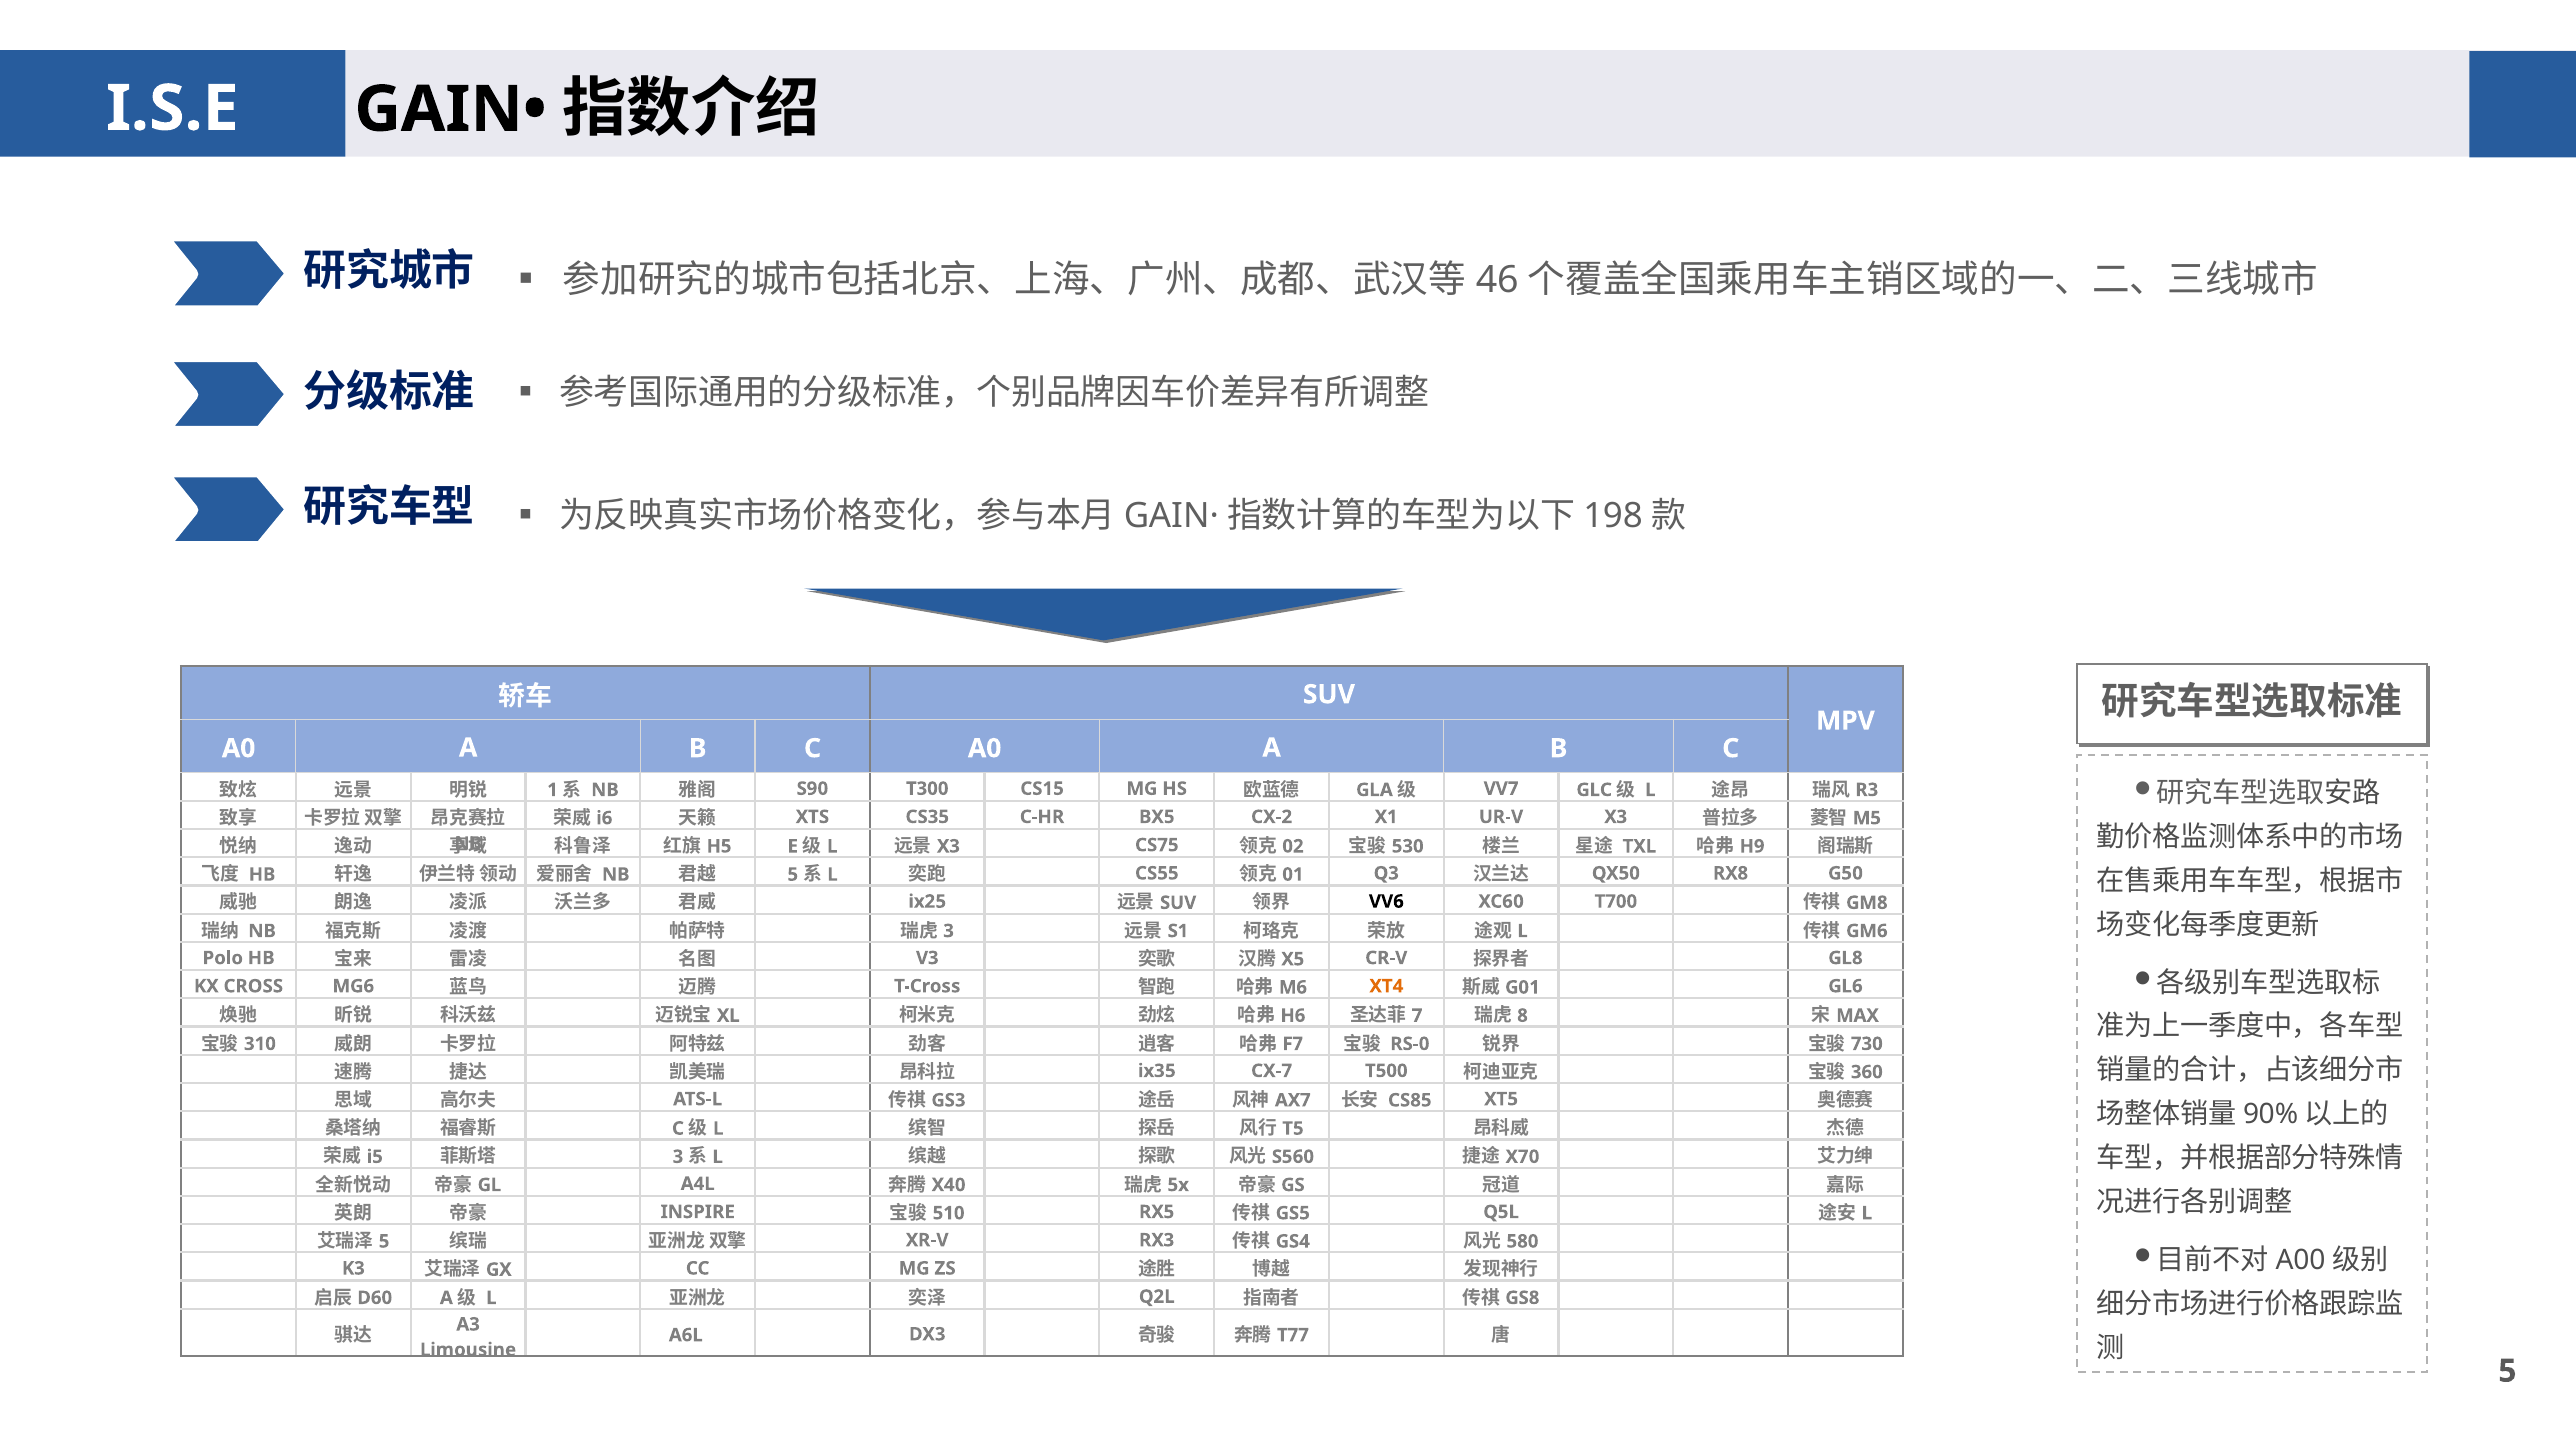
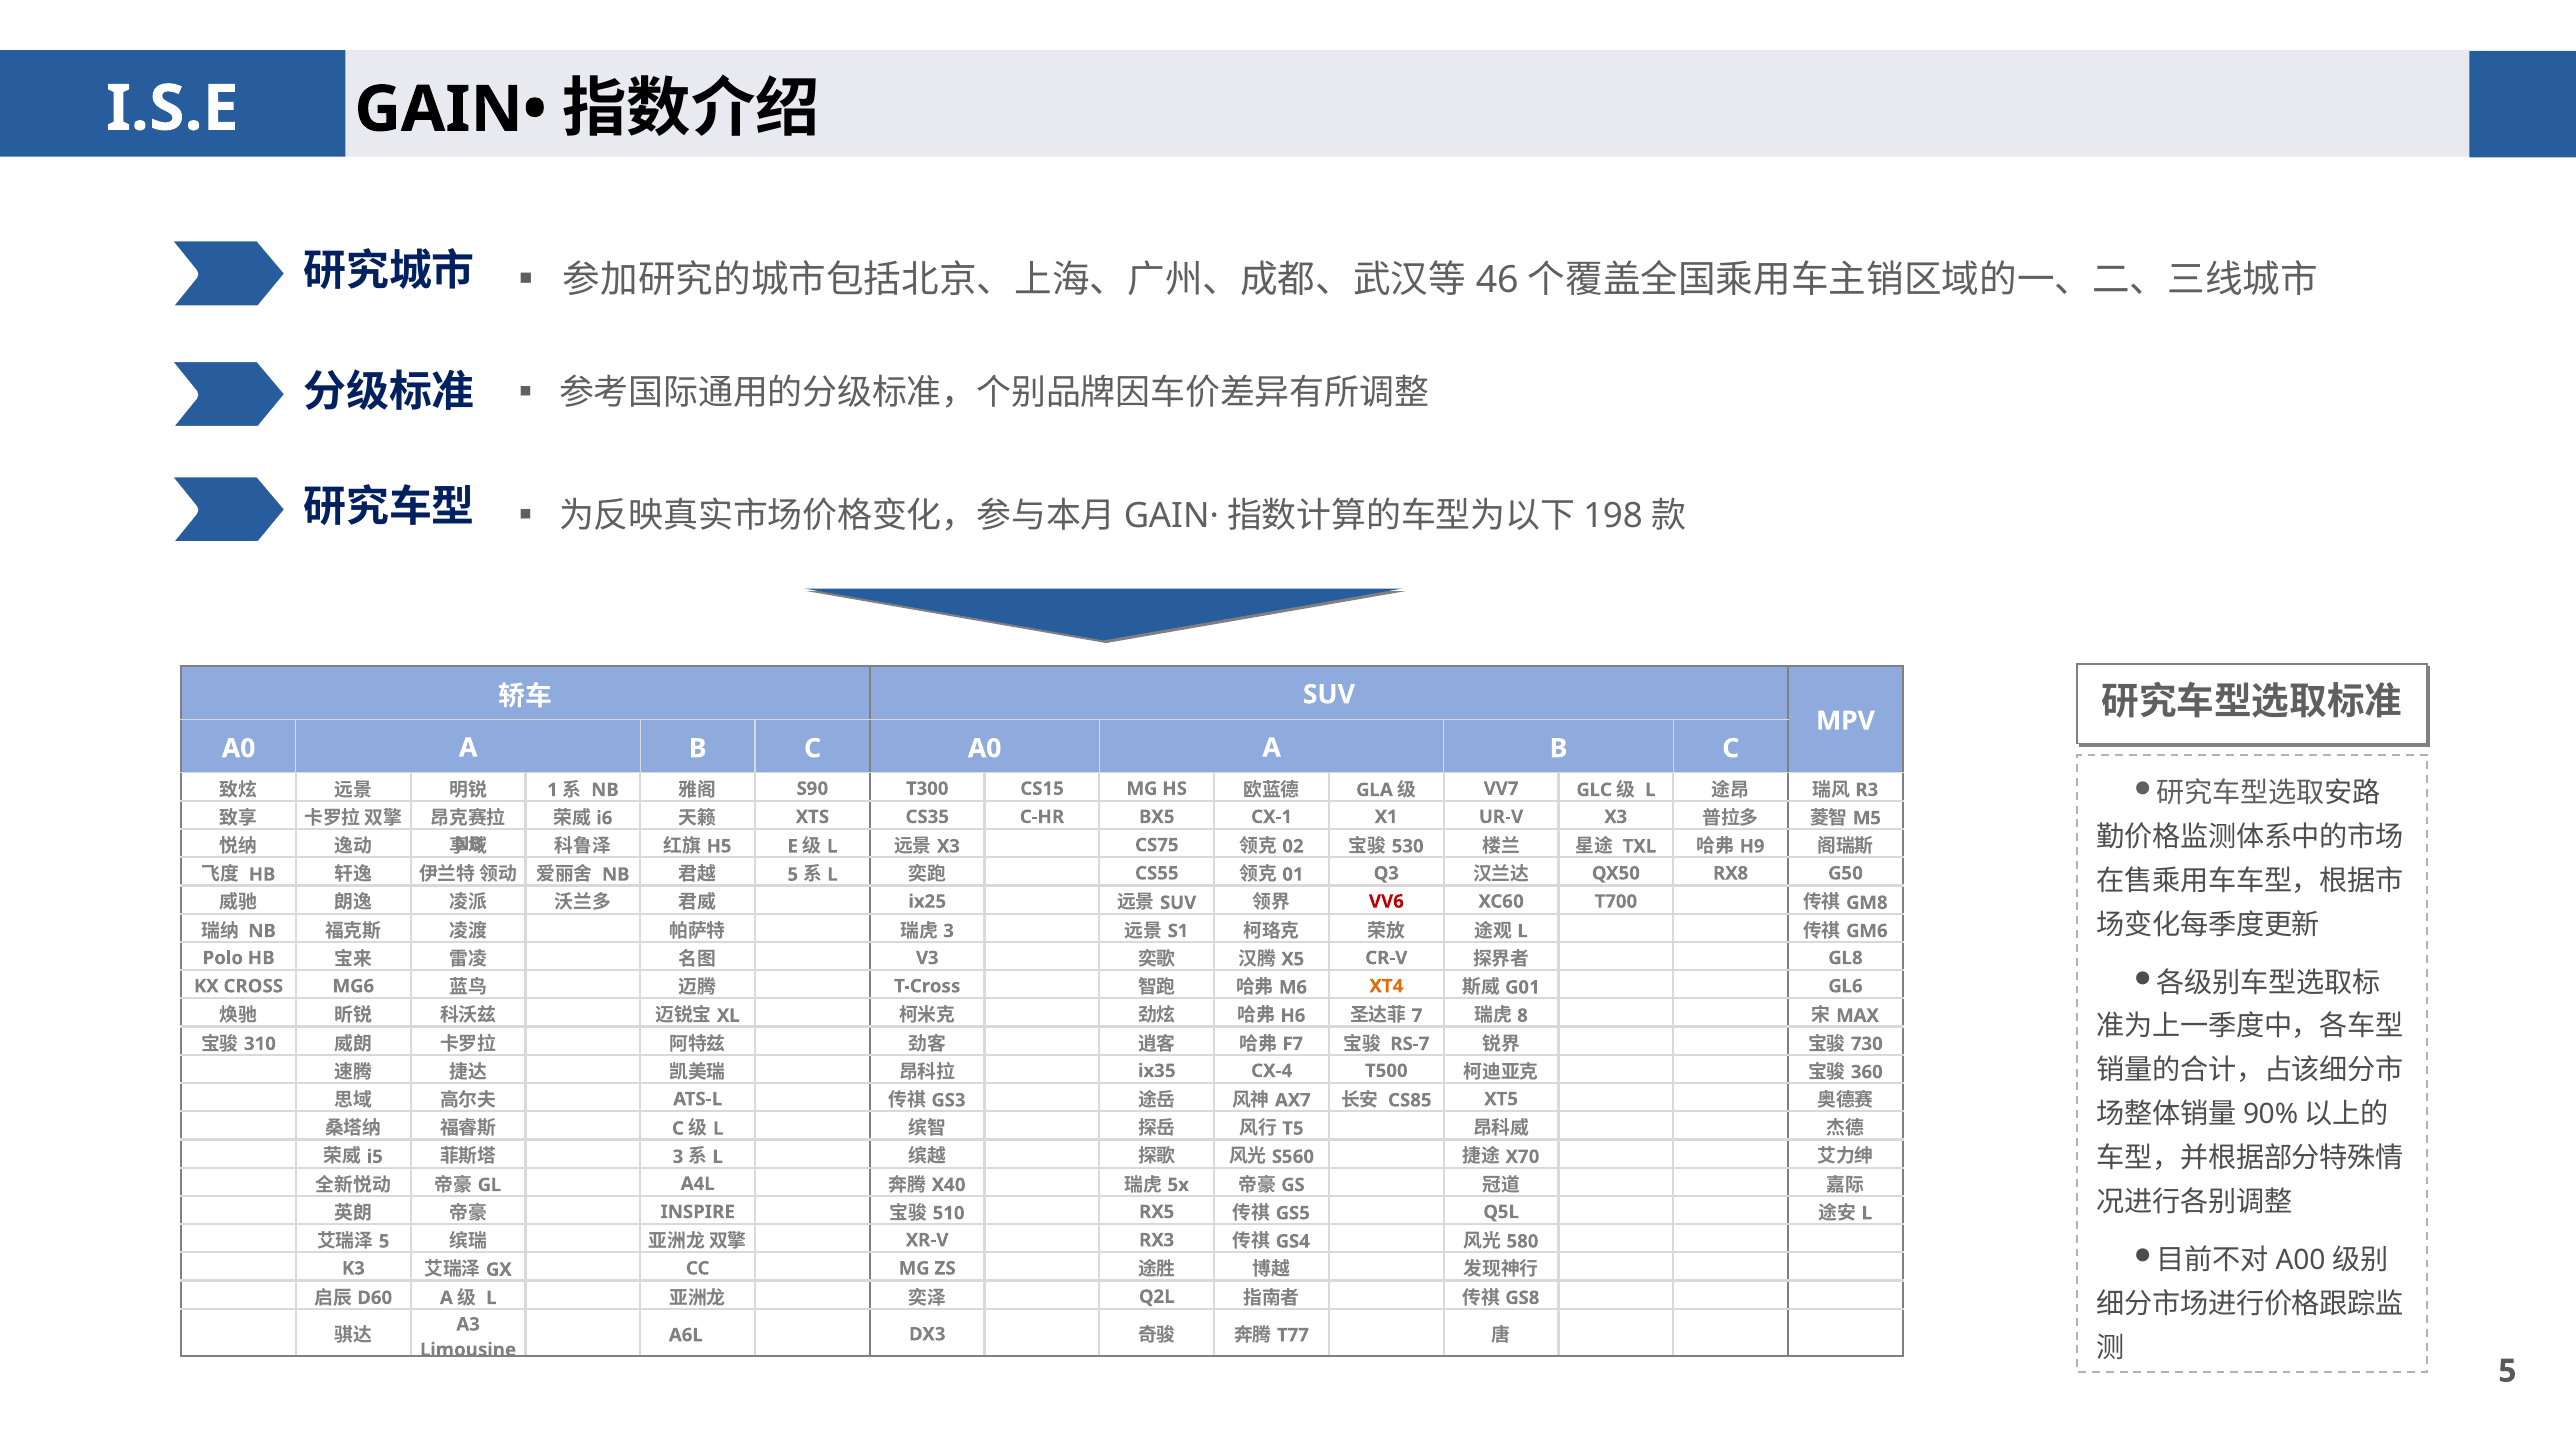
CX-2: CX-2 -> CX-1 (1272, 817)
VV6 colour: black -> red (1386, 902)
RS-0: RS-0 -> RS-7 (1410, 1044)
CX-7: CX-7 -> CX-4 (1272, 1071)
